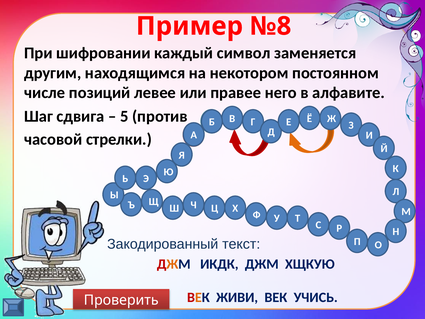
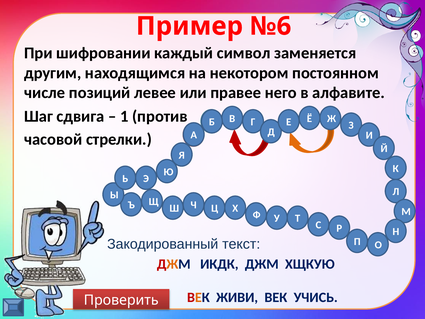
№8: №8 -> №6 (271, 26)
5: 5 -> 1 (124, 116)
